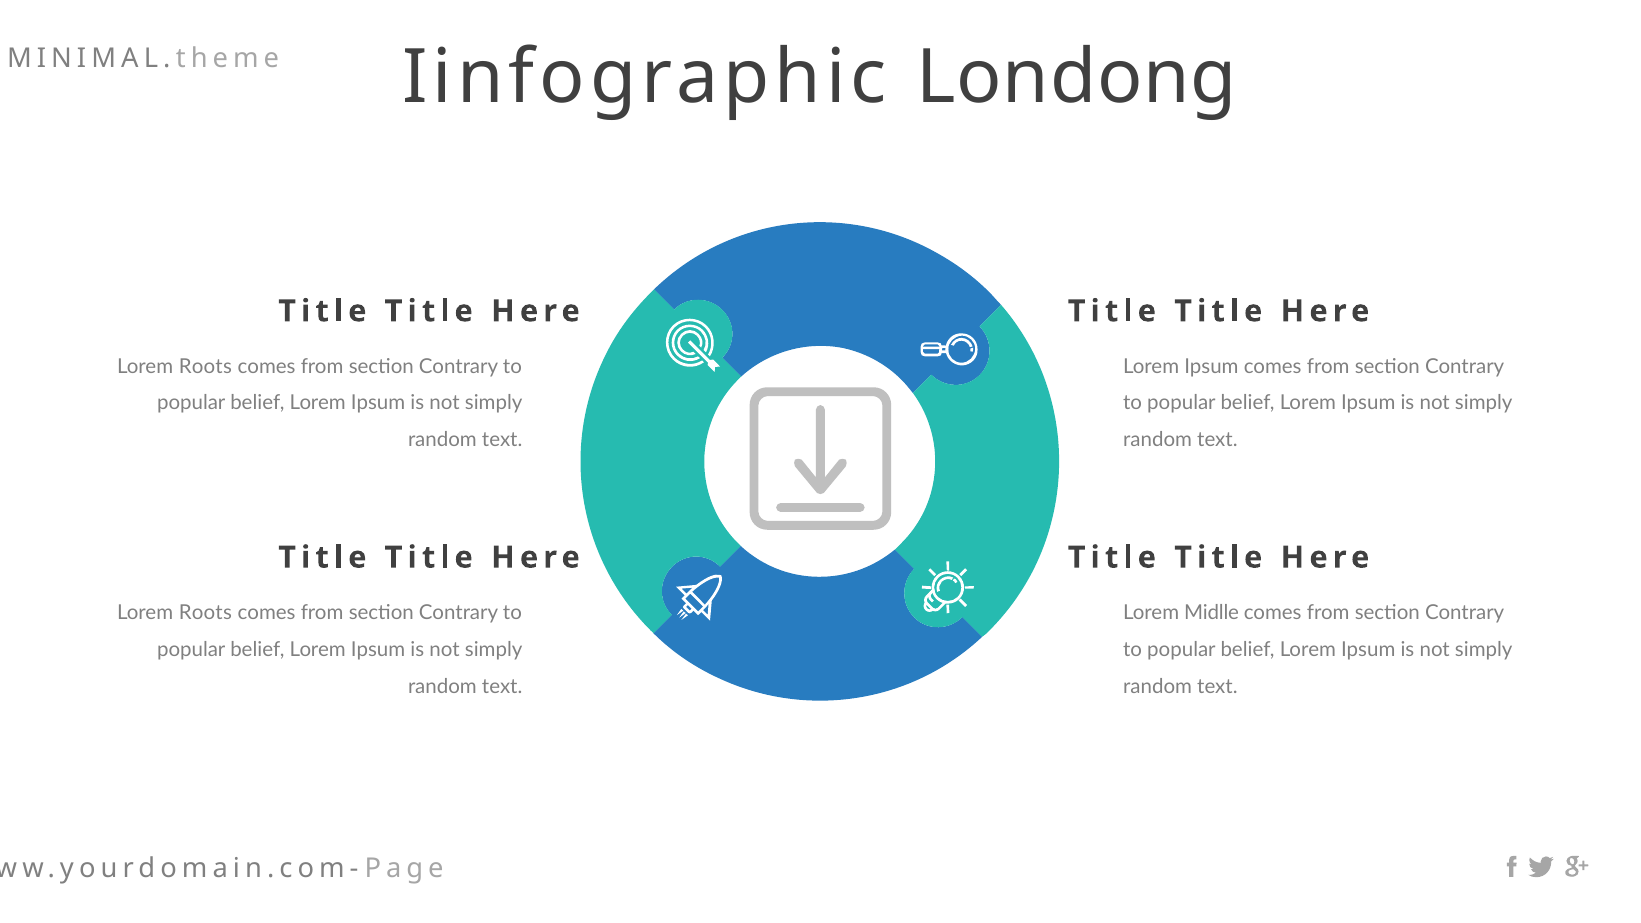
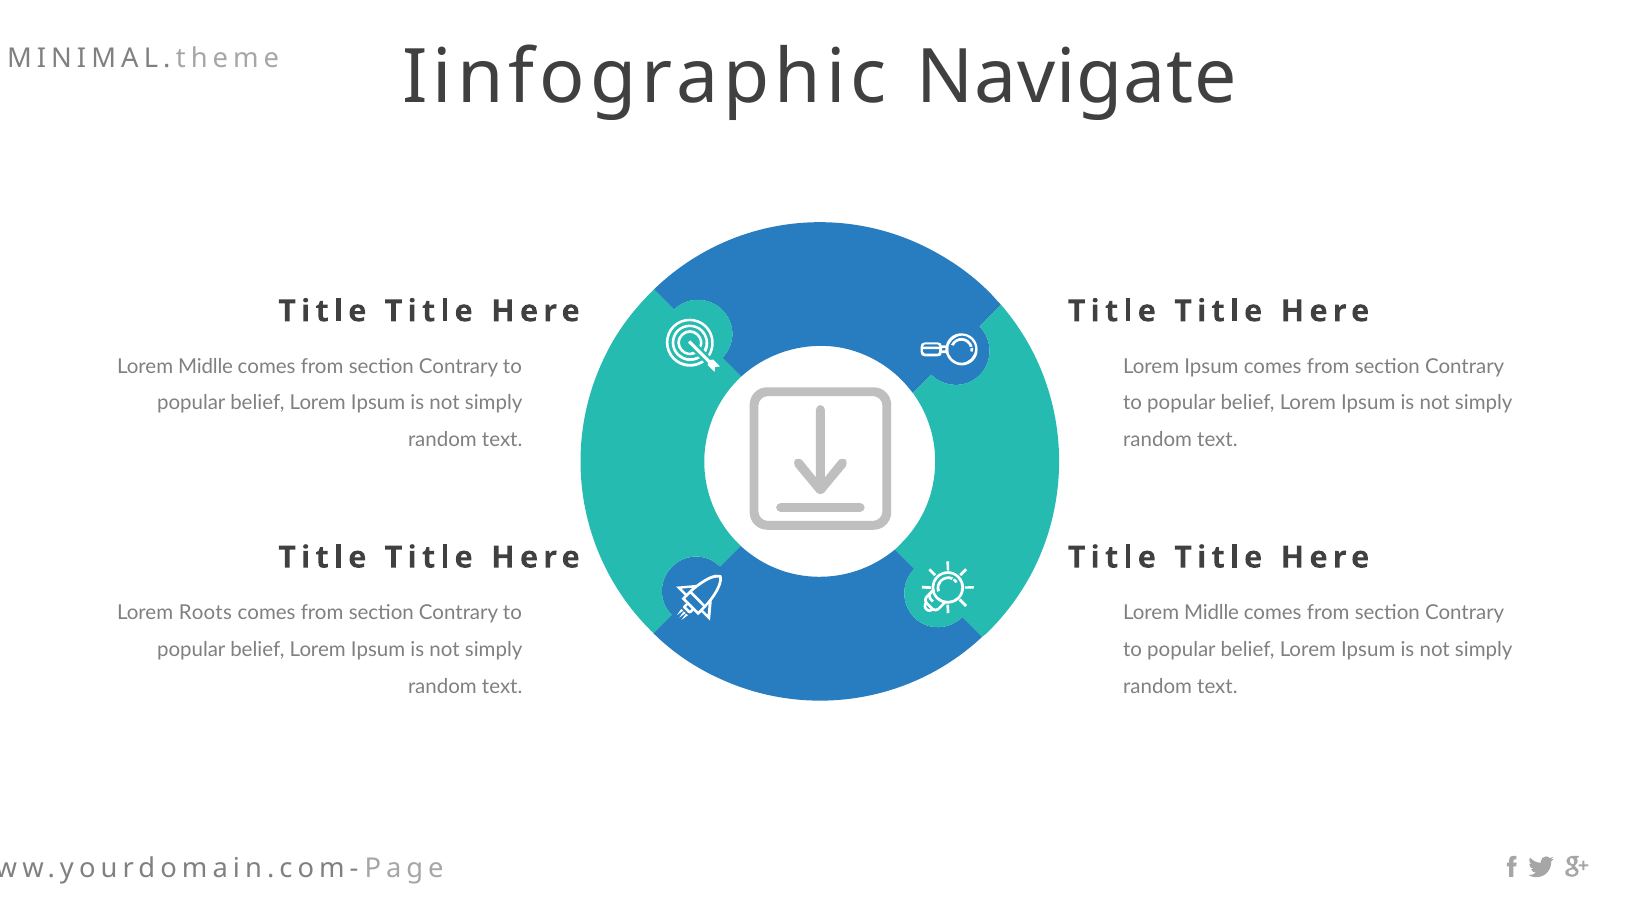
Londong: Londong -> Navigate (1077, 77)
Roots: Roots -> Midlle (206, 366)
